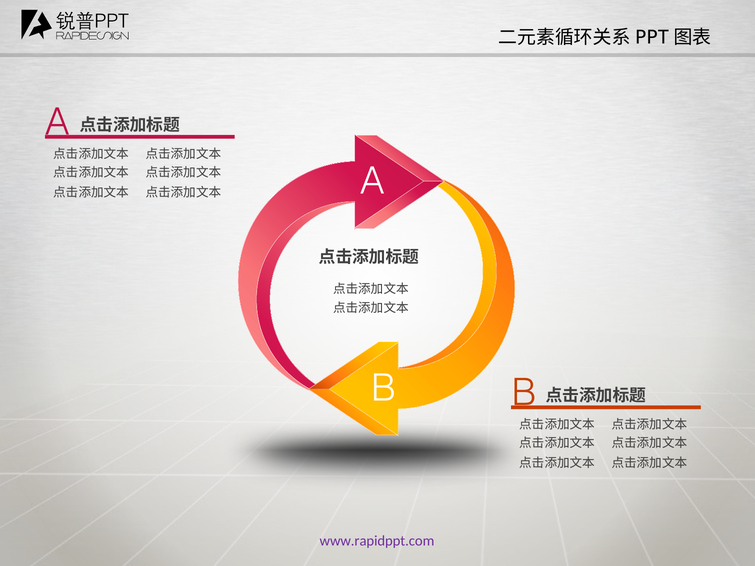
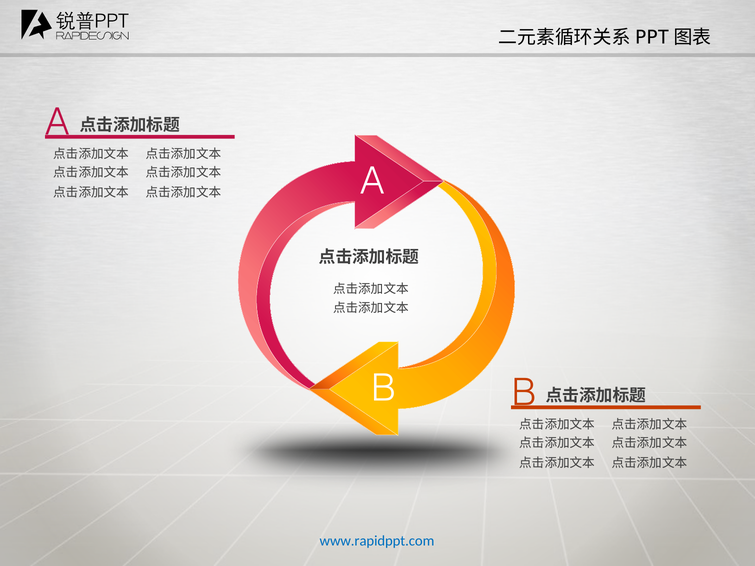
www.rapidppt.com colour: purple -> blue (377, 541)
